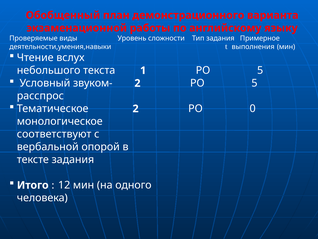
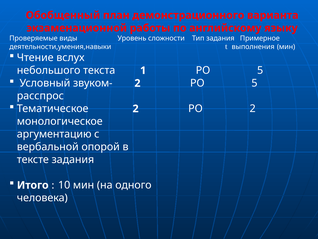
РО 0: 0 -> 2 (253, 109)
соответствуют: соответствуют -> аргументацию (54, 134)
12: 12 -> 10 (64, 185)
